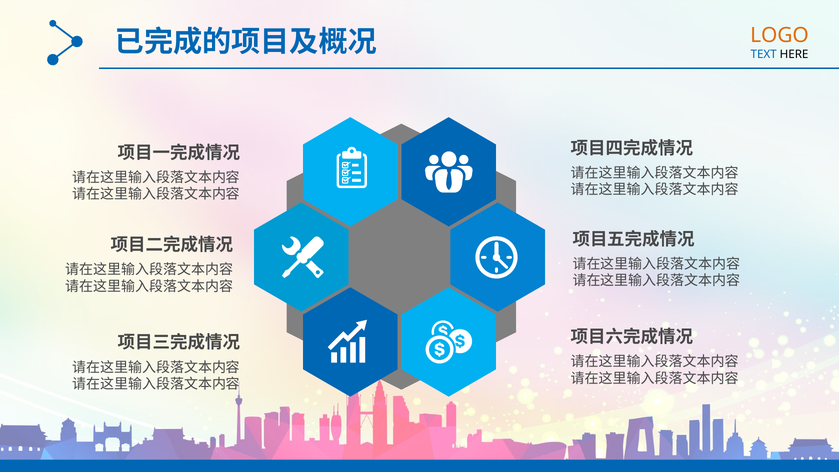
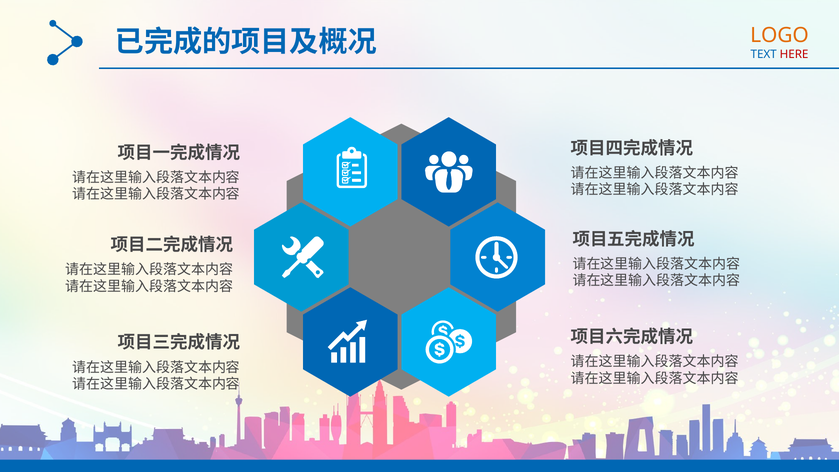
HERE colour: black -> red (794, 54)
